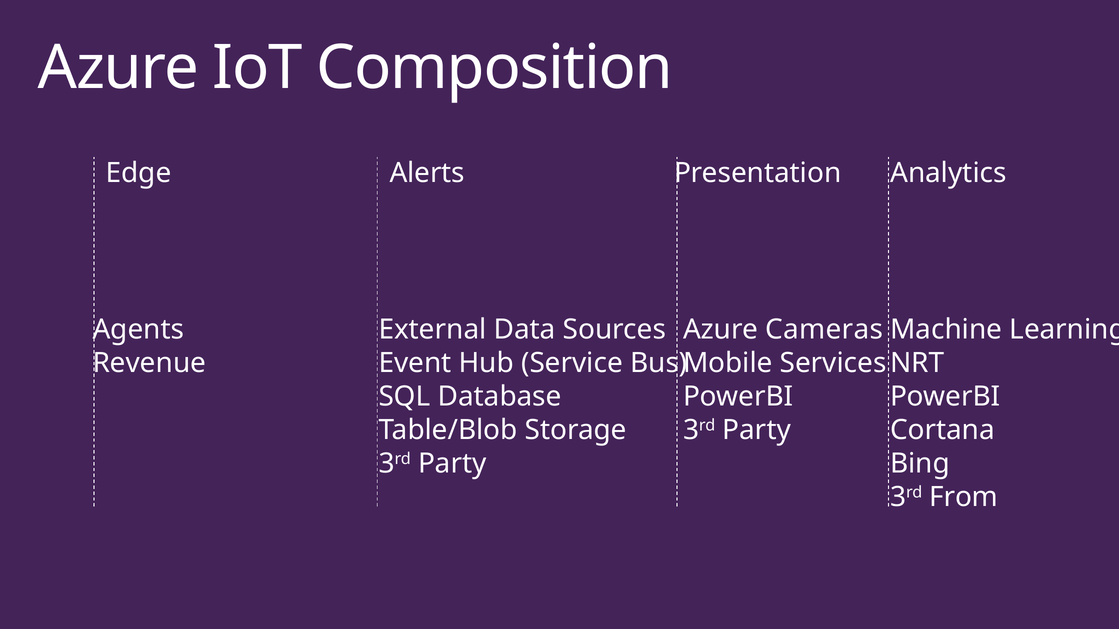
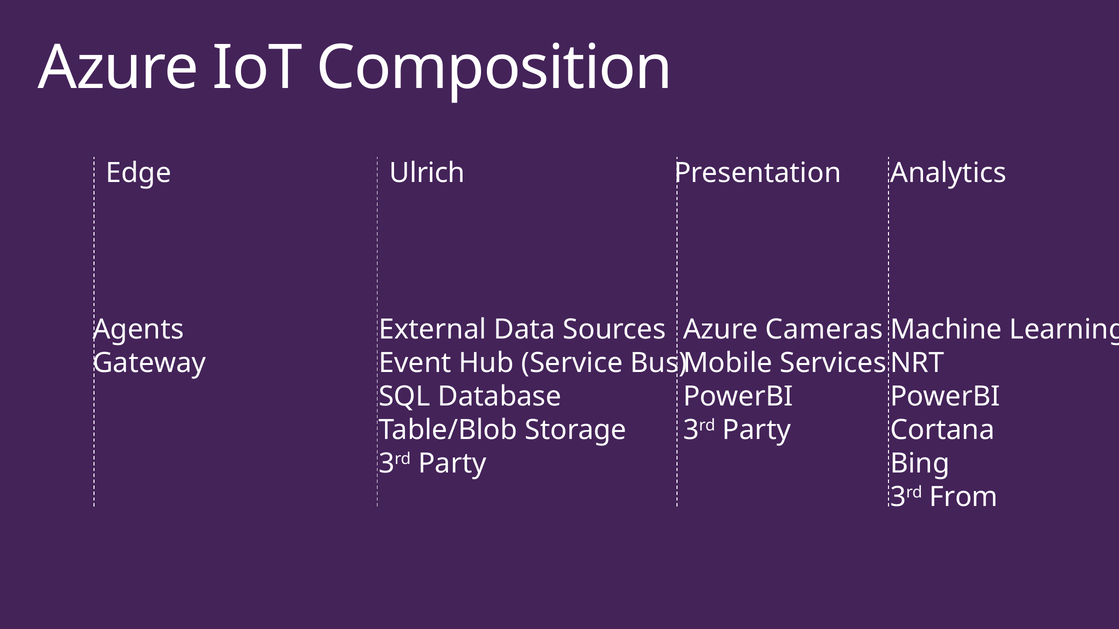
Alerts: Alerts -> Ulrich (427, 173)
Revenue: Revenue -> Gateway (149, 363)
